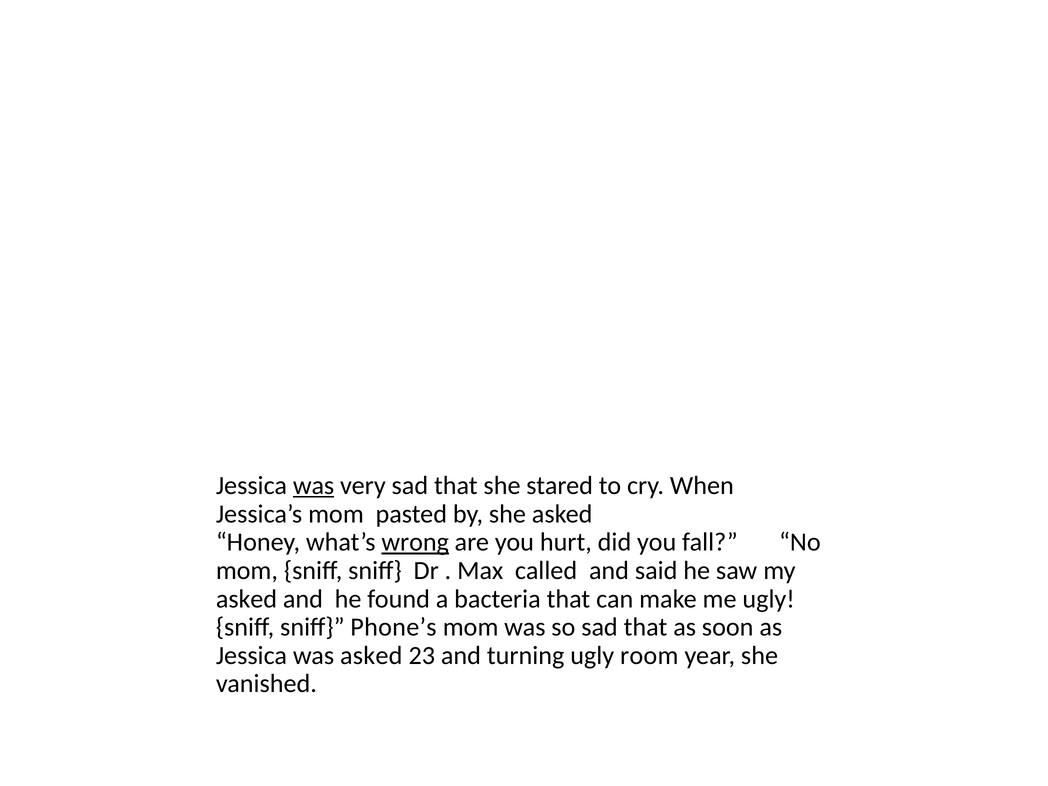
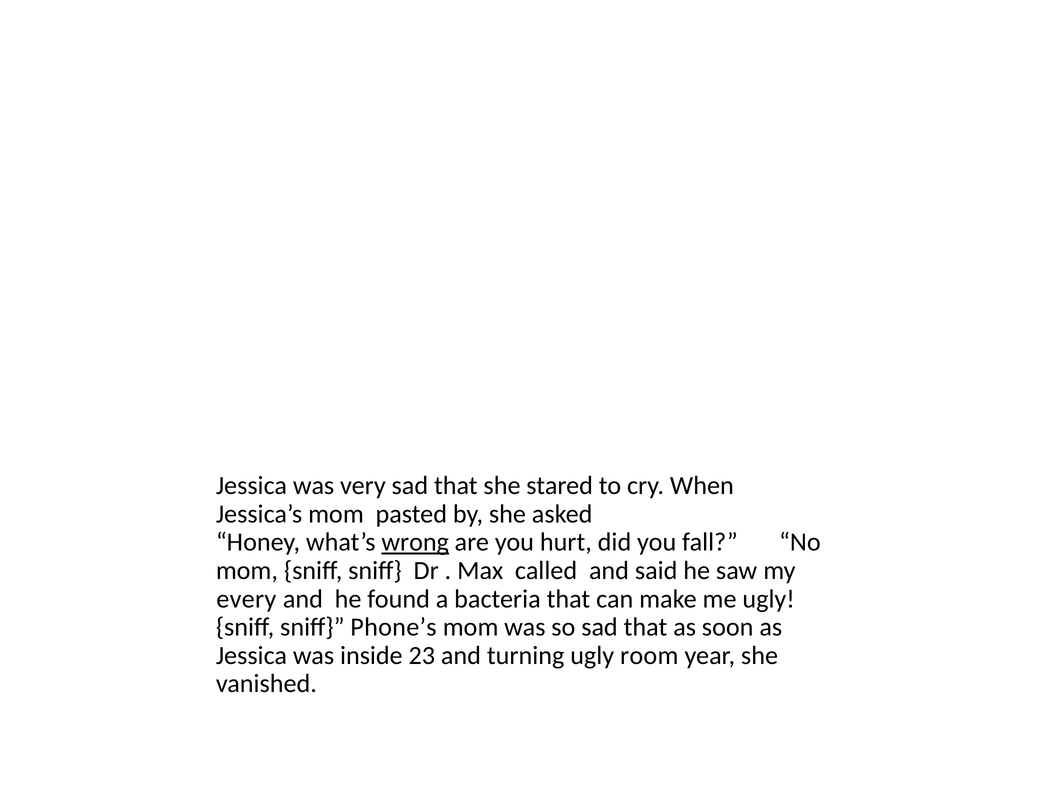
was underline: present -> none (314, 486)
asked: asked -> every (246, 599)
was asked: asked -> inside (371, 655)
